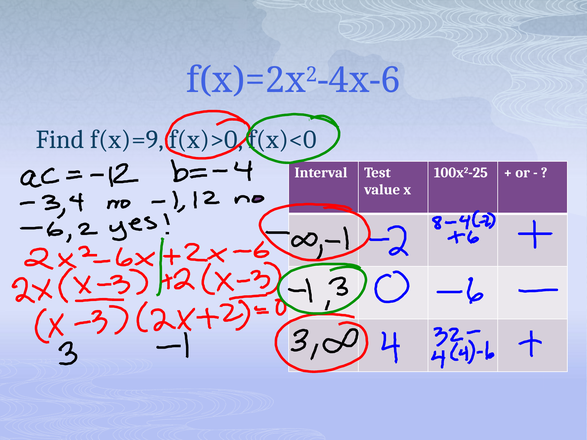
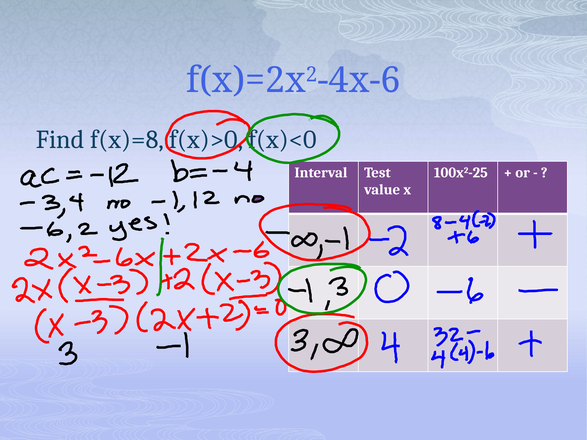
f(x)=9: f(x)=9 -> f(x)=8 (127, 140)
